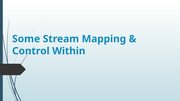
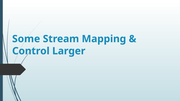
Within: Within -> Larger (69, 51)
